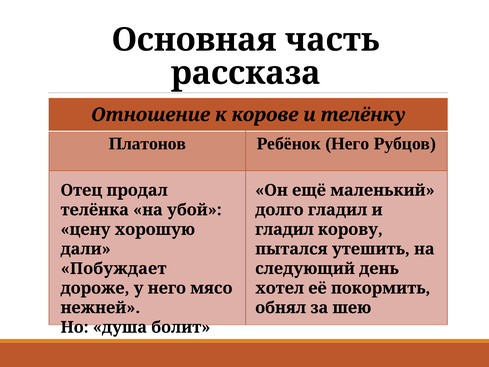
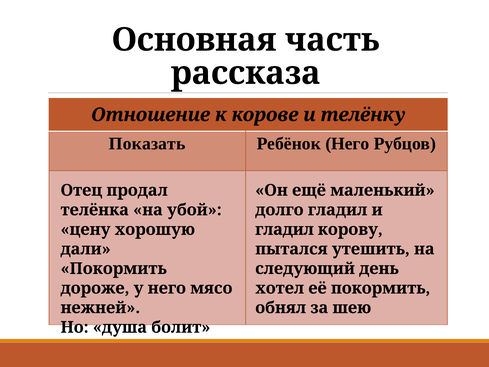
Платонов: Платонов -> Показать (147, 143)
Побуждает: Побуждает -> Покормить (114, 268)
